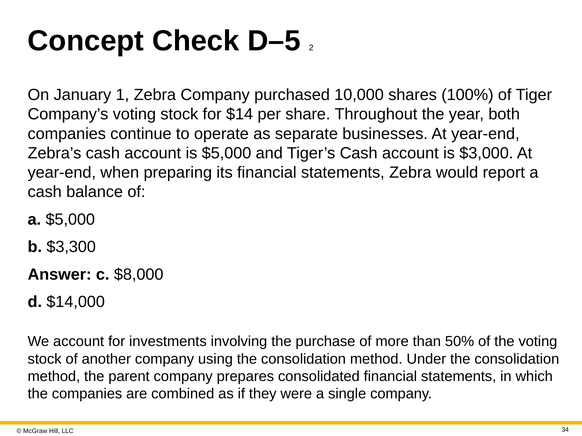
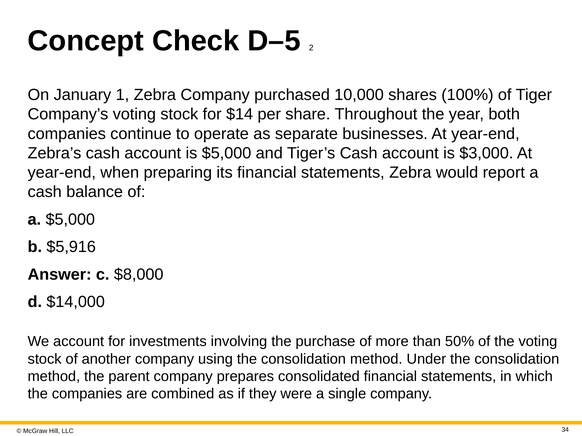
$3,300: $3,300 -> $5,916 (71, 247)
